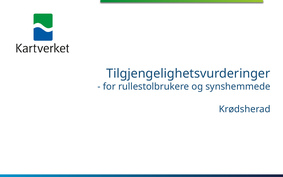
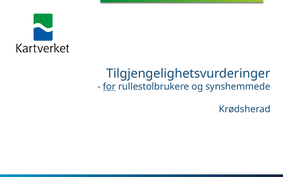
for underline: none -> present (109, 86)
